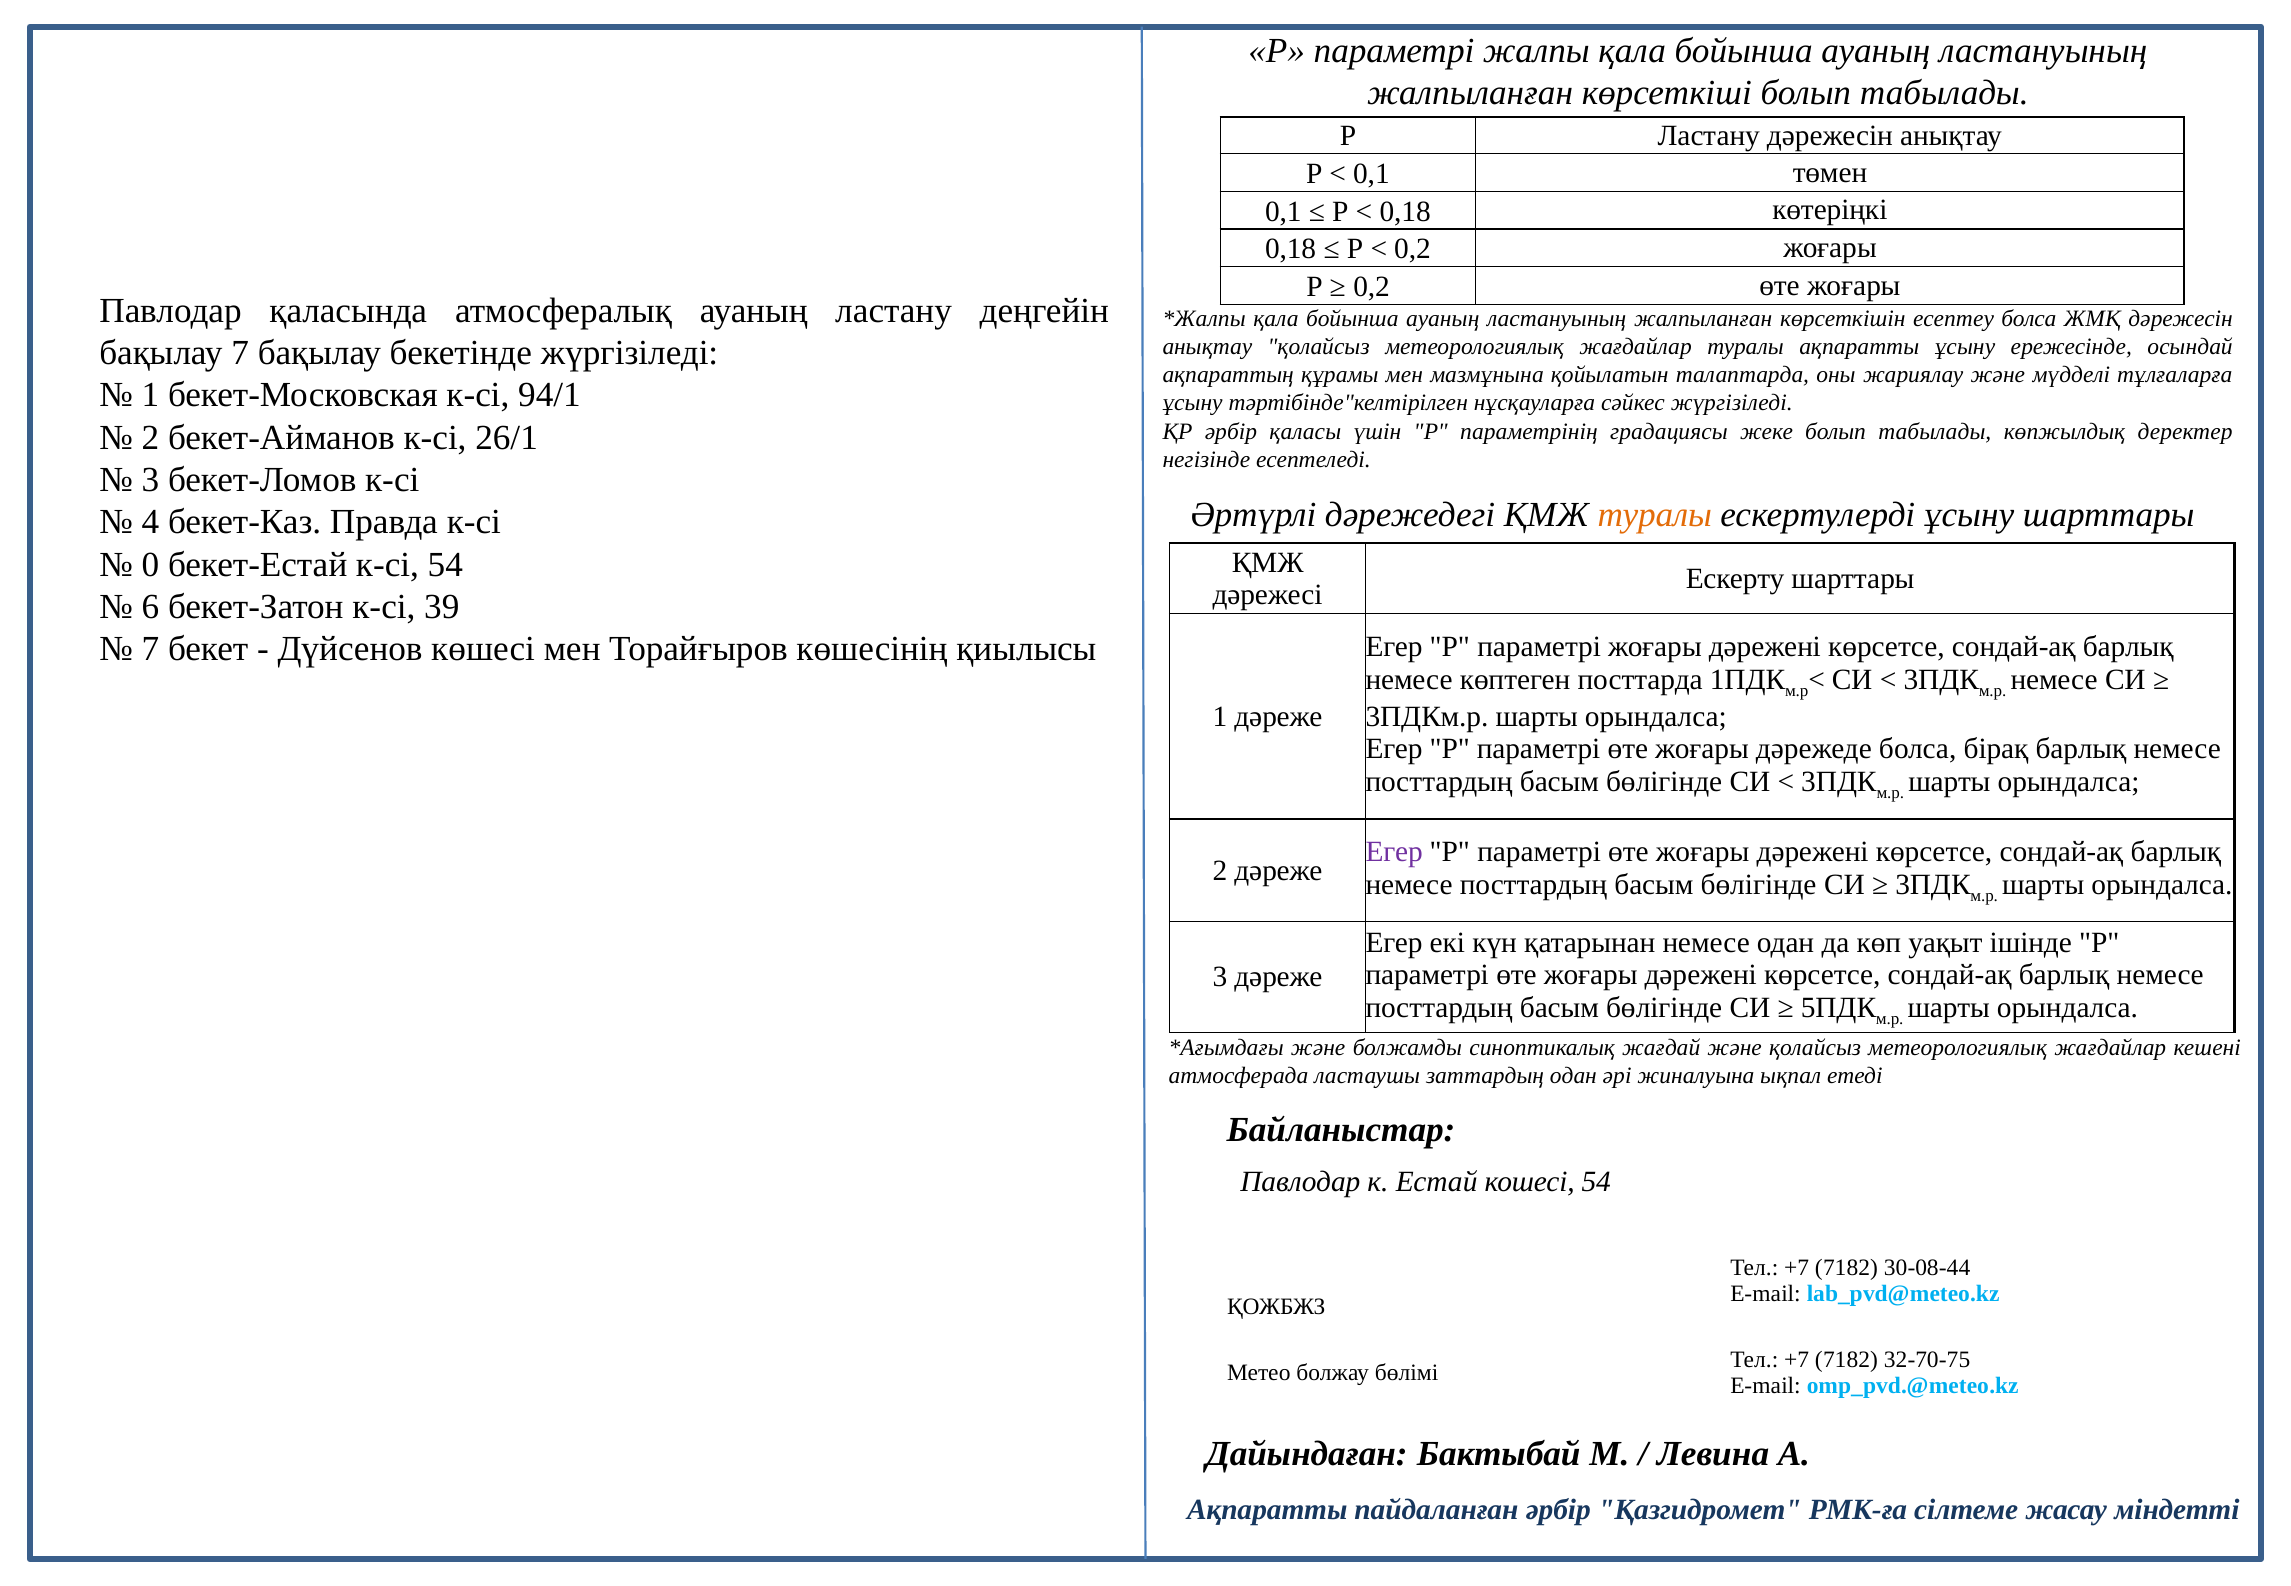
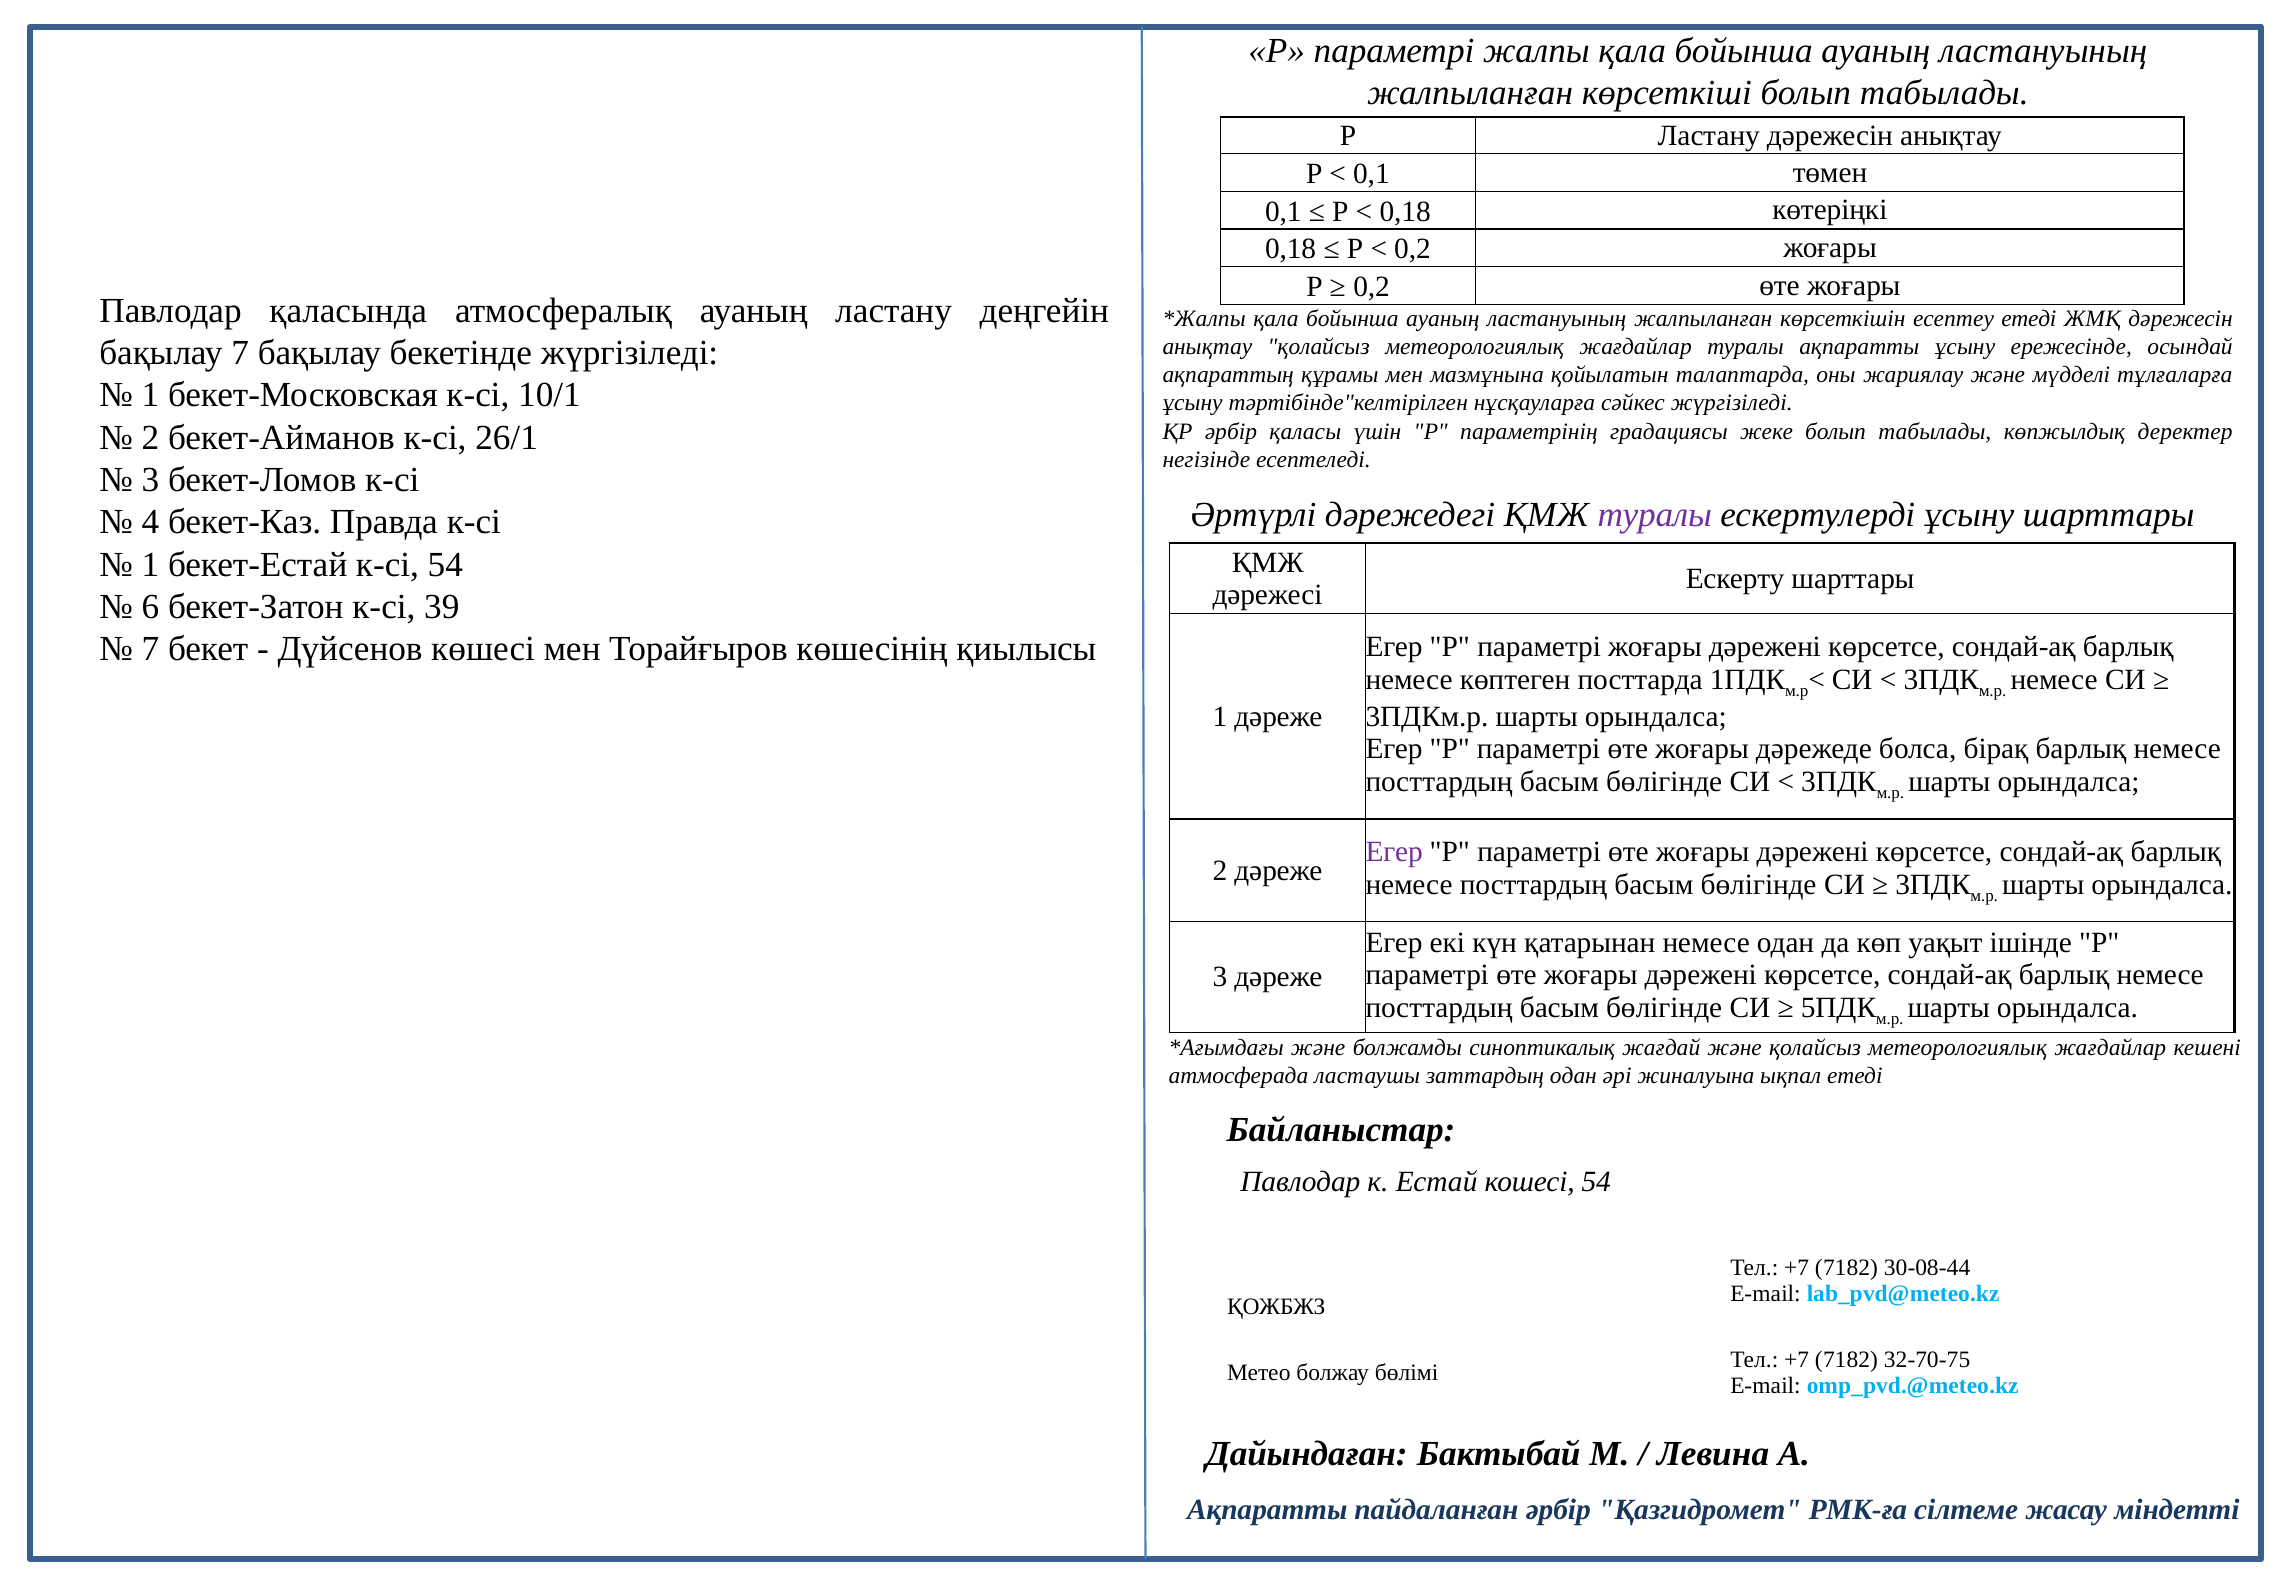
есептеу болса: болса -> етеді (2029, 319)
94/1: 94/1 -> 10/1 (550, 395)
туралы colour: orange -> purple (1655, 515)
0: 0 -> 1 (151, 564)
